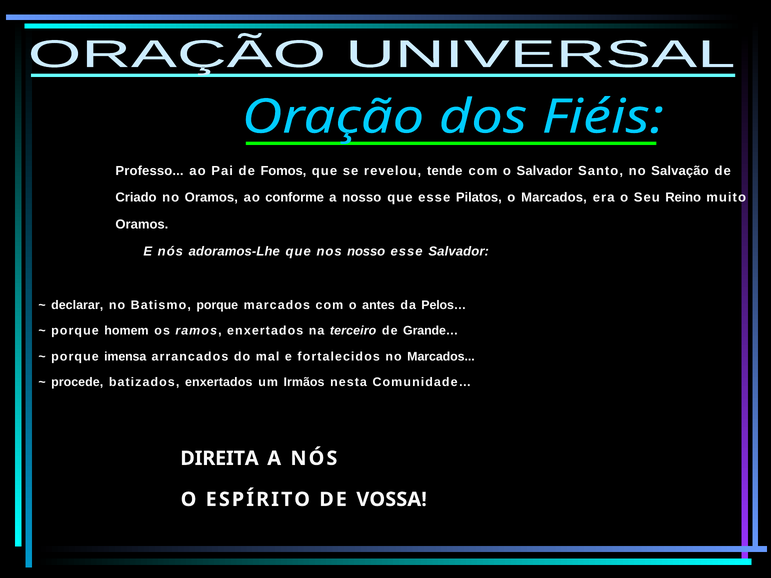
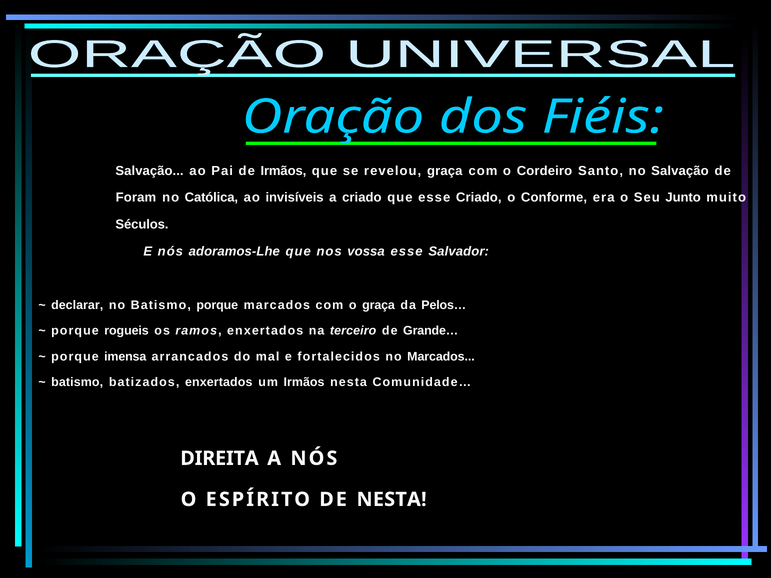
Professo: Professo -> Salvação (150, 171)
de Fomos: Fomos -> Irmãos (283, 171)
revelou tende: tende -> graça (445, 171)
o Salvador: Salvador -> Cordeiro (544, 171)
Criado: Criado -> Foram (136, 198)
no Oramos: Oramos -> Católica (211, 198)
conforme: conforme -> invisíveis (295, 198)
a nosso: nosso -> criado (362, 198)
esse Pilatos: Pilatos -> Criado (479, 198)
o Marcados: Marcados -> Conforme (554, 198)
Reino: Reino -> Junto (683, 198)
Oramos: Oramos -> Séculos (142, 225)
nos nosso: nosso -> vossa (366, 252)
o antes: antes -> graça (379, 305)
homem: homem -> rogueis (127, 331)
procede: procede -> batismo (77, 382)
DE VOSSA: VOSSA -> NESTA (392, 500)
